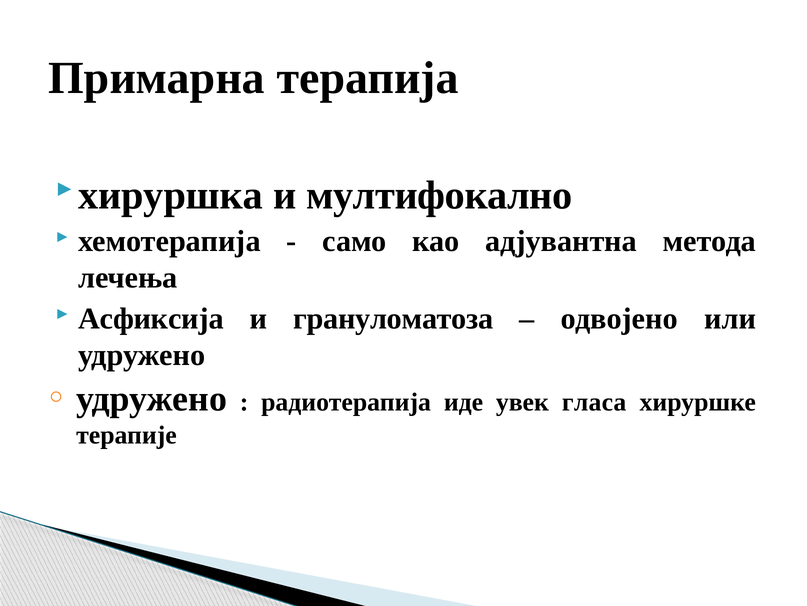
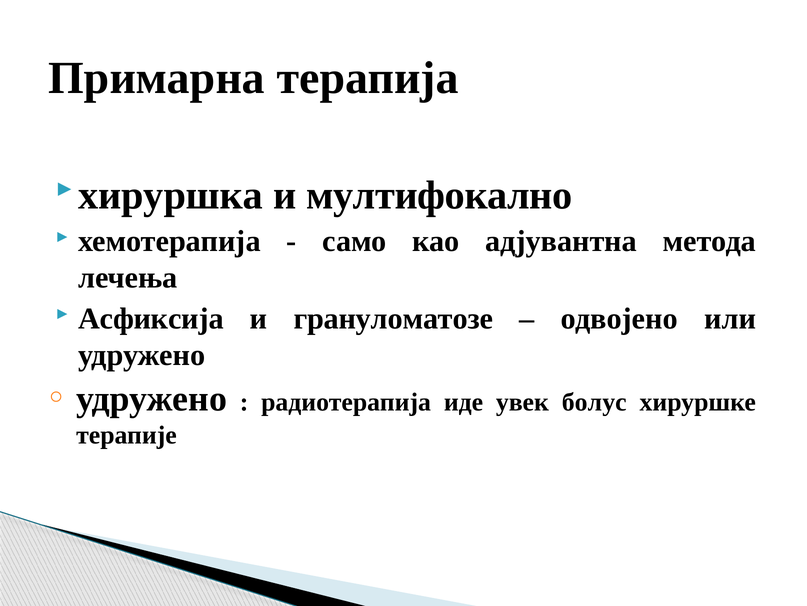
грануломатоза: грануломатоза -> грануломатозе (393, 318)
гласа: гласа -> болус (594, 402)
